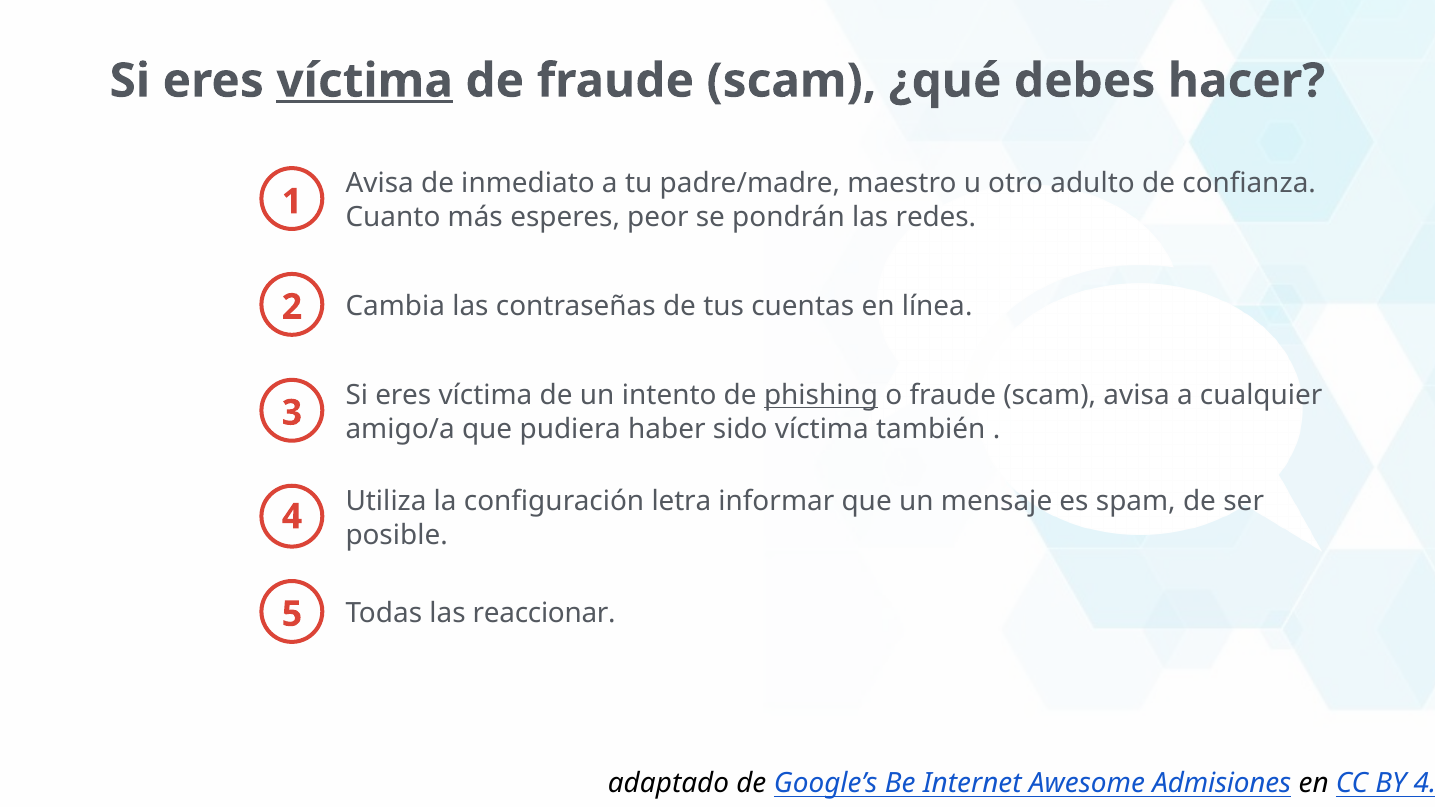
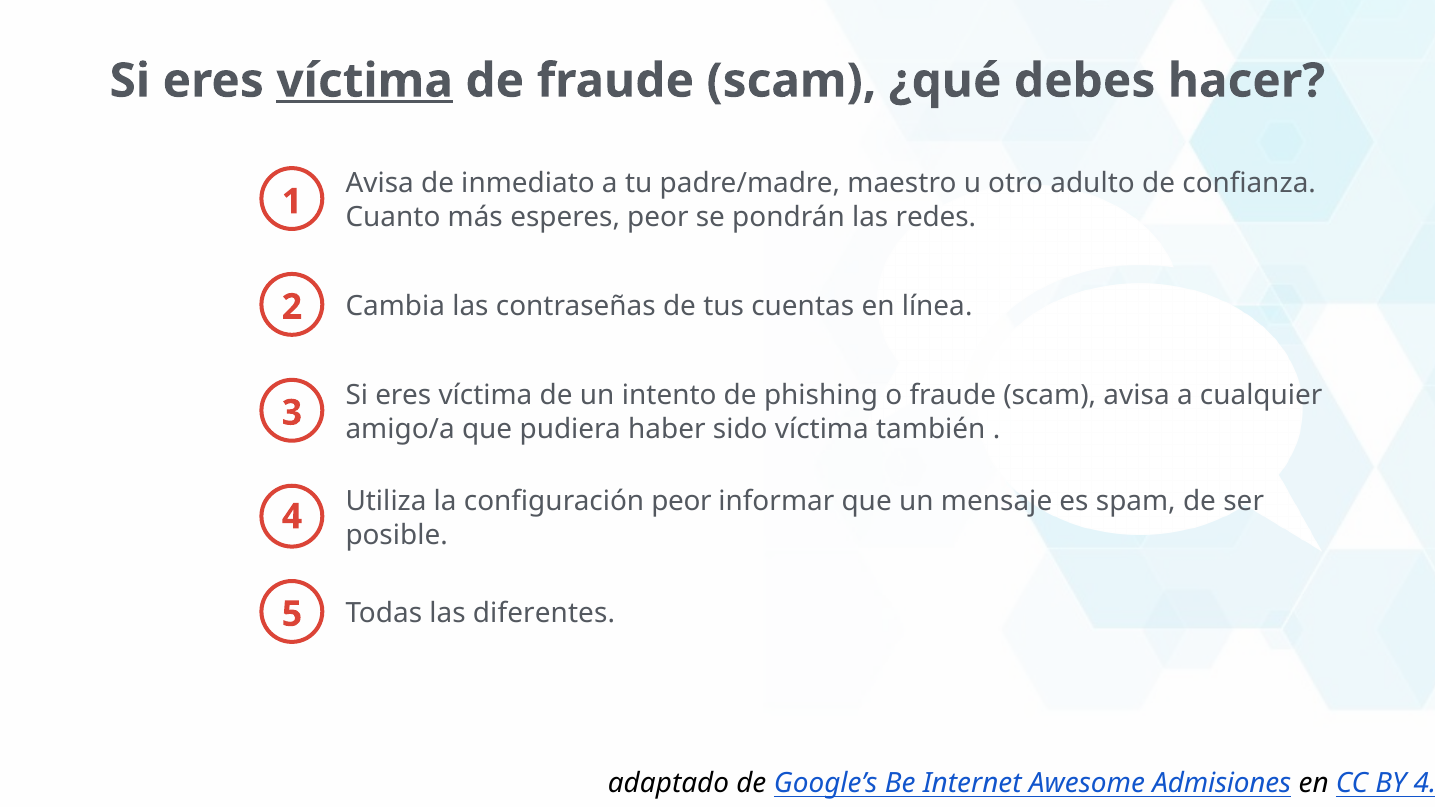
phishing underline: present -> none (821, 396)
configuración letra: letra -> peor (682, 502)
reaccionar: reaccionar -> diferentes (544, 614)
